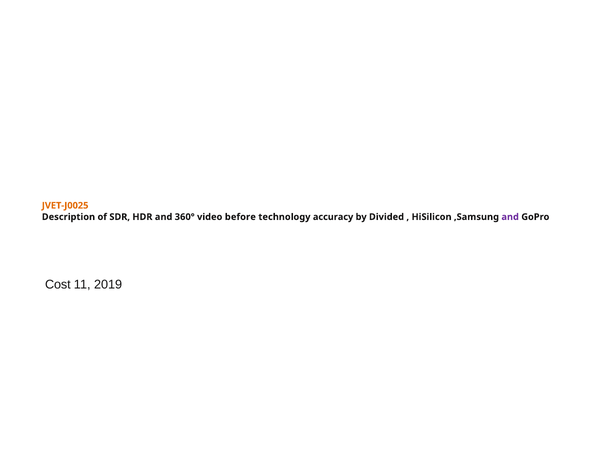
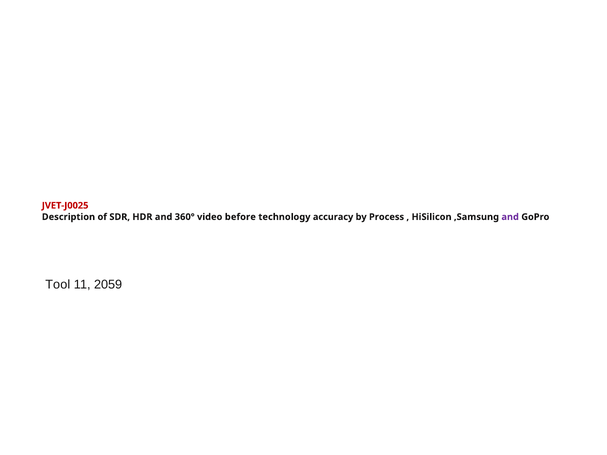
JVET-J0025 colour: orange -> red (65, 206)
Divided: Divided -> Process (387, 217)
Cost: Cost -> Tool (58, 285)
2019: 2019 -> 2059 (108, 285)
